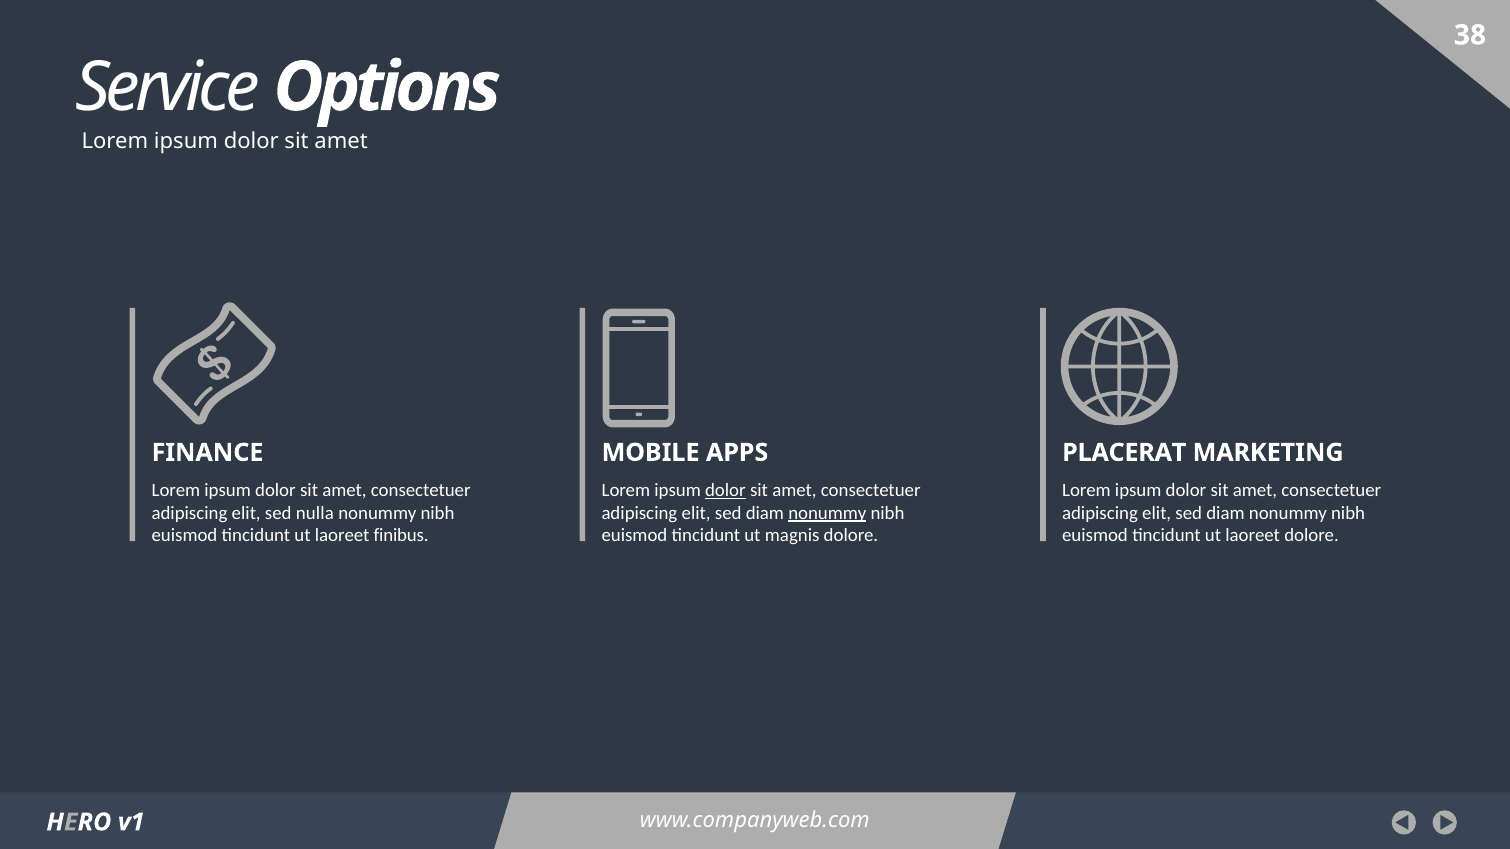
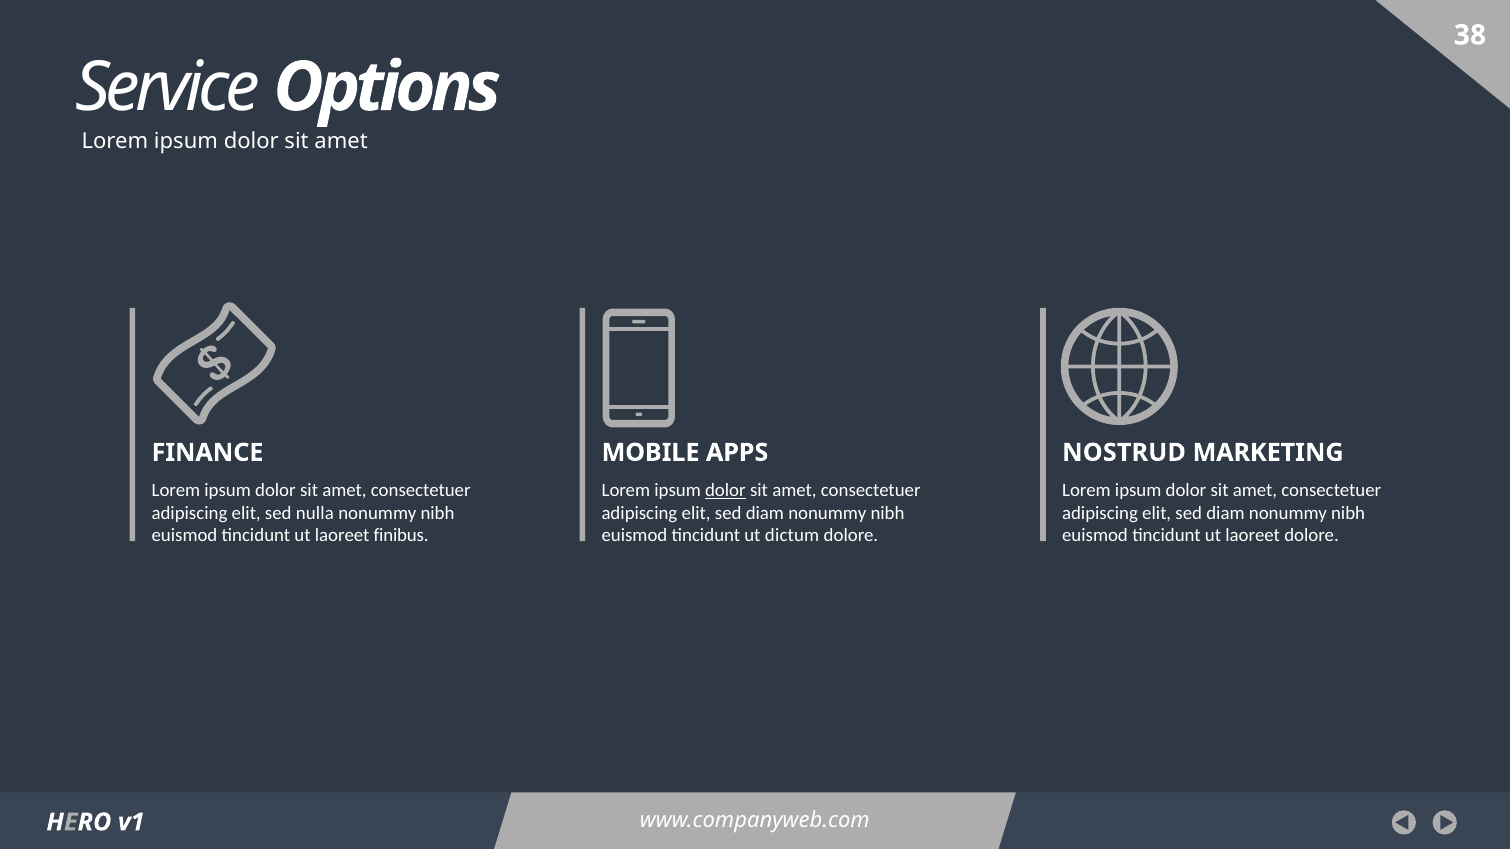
PLACERAT: PLACERAT -> NOSTRUD (1124, 453)
nonummy underline: present -> none (827, 513)
magnis: magnis -> dictum (792, 536)
